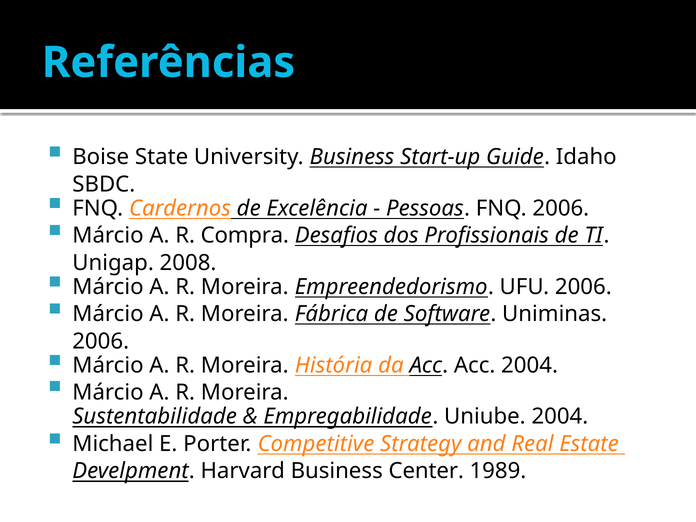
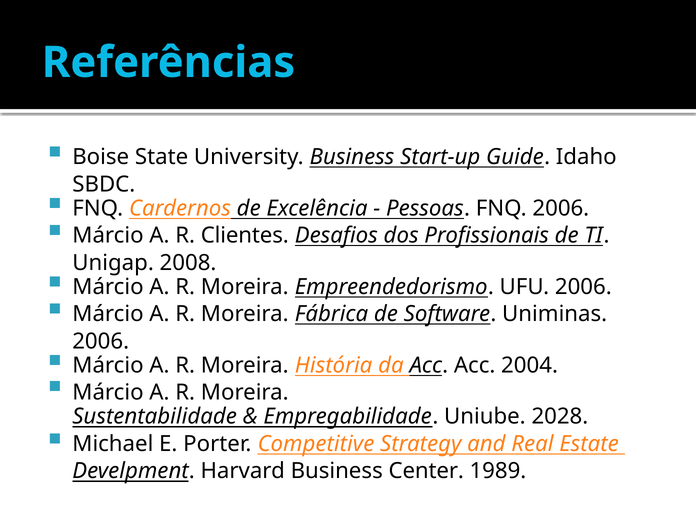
Compra: Compra -> Clientes (245, 235)
Uniube 2004: 2004 -> 2028 (560, 417)
